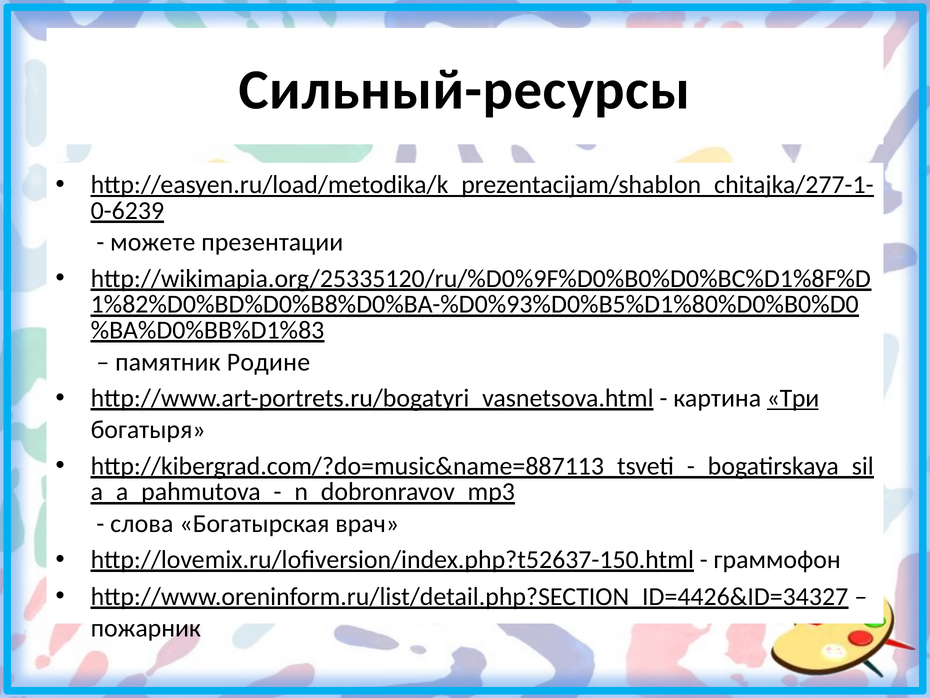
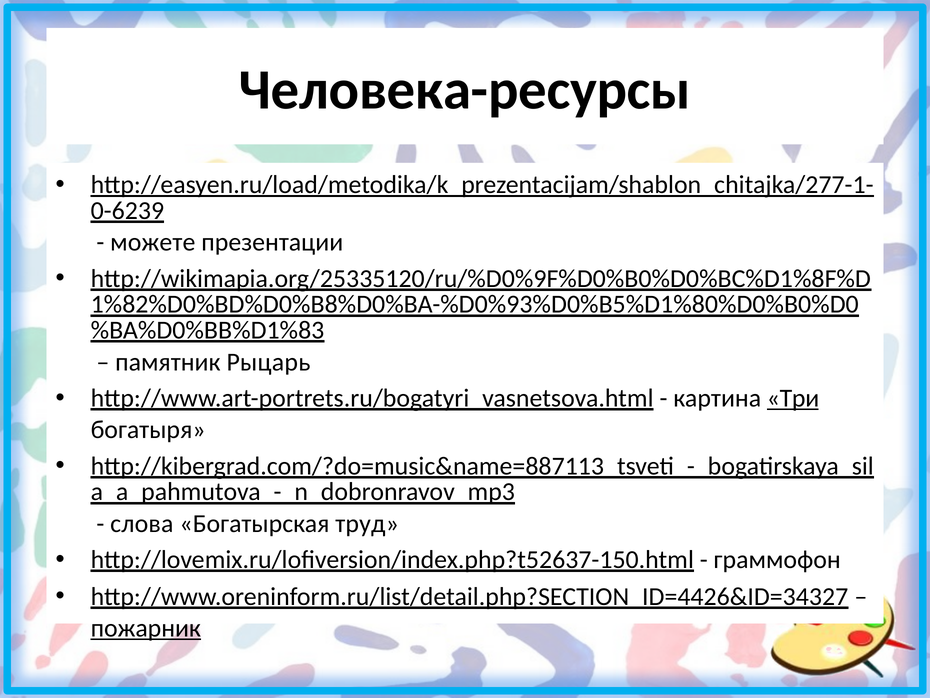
Сильный-ресурсы: Сильный-ресурсы -> Человека-ресурсы (465, 90)
Родине: Родине -> Рыцарь (268, 362)
врач: врач -> труд (367, 523)
пожарник underline: none -> present (146, 628)
